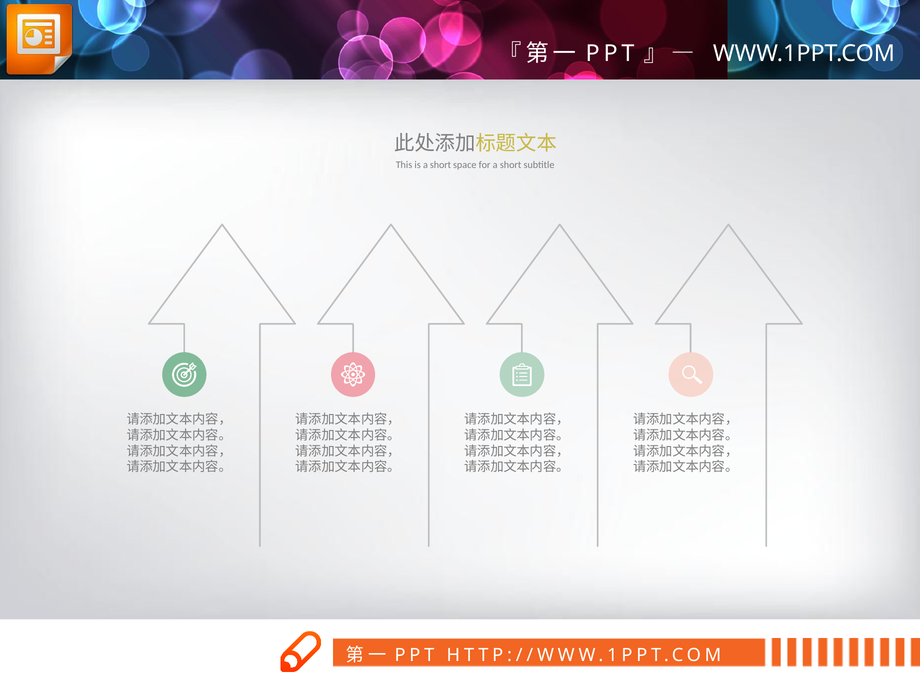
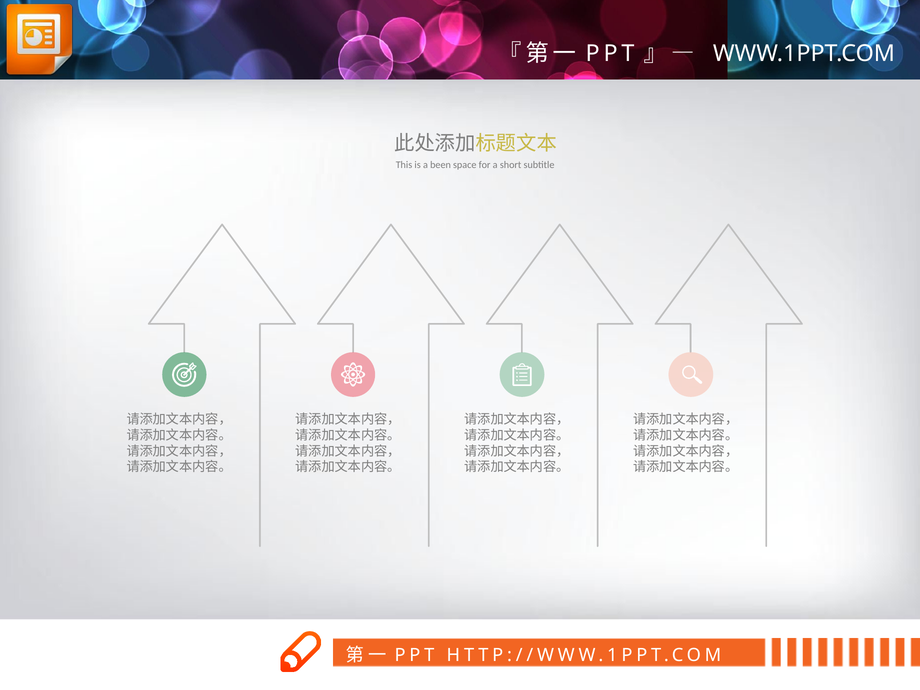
is a short: short -> been (441, 165)
